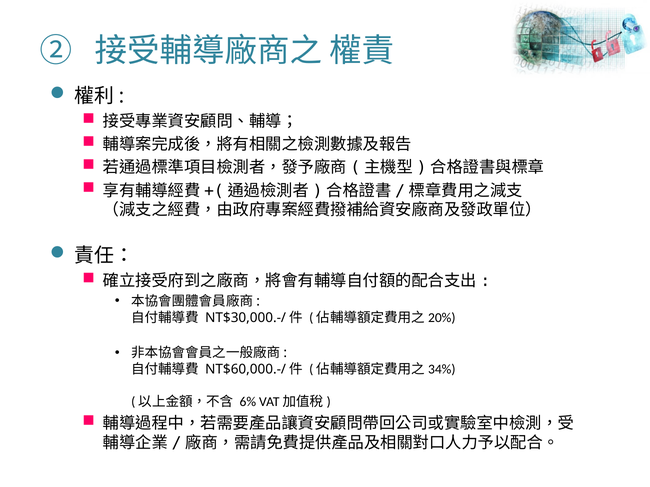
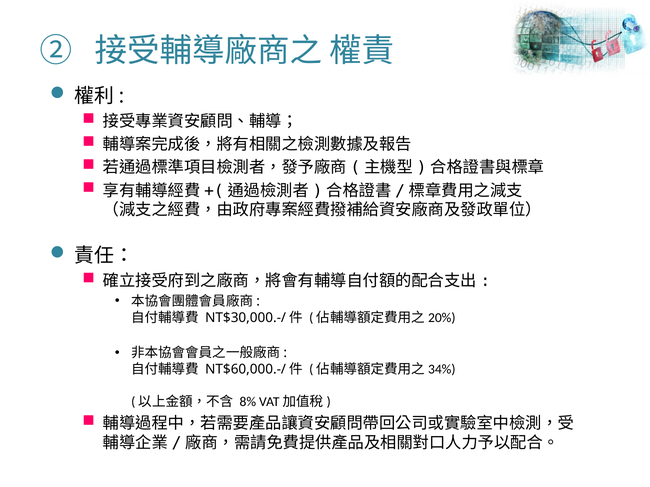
6%: 6% -> 8% (248, 402)
